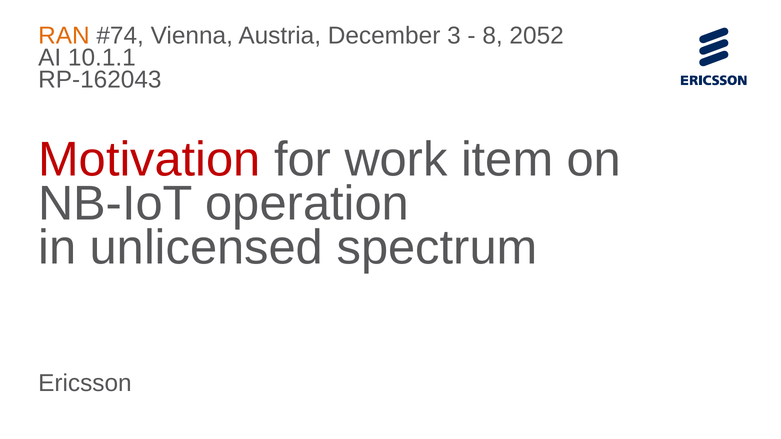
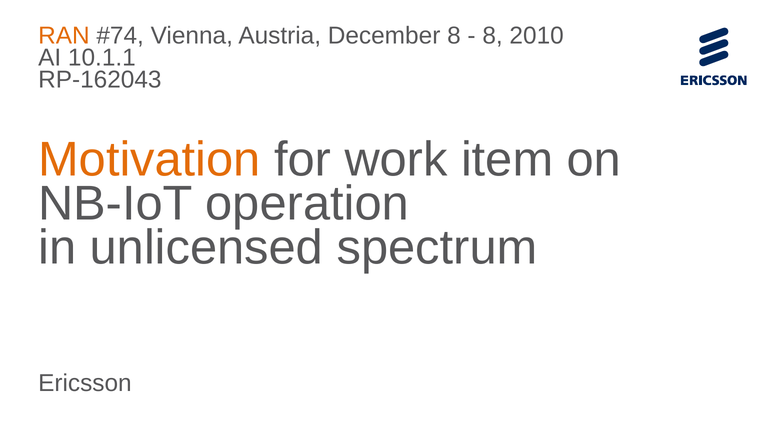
December 3: 3 -> 8 (454, 36)
2052: 2052 -> 2010 (537, 36)
Motivation colour: red -> orange (149, 160)
